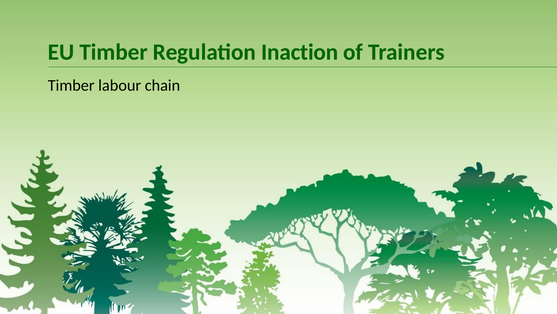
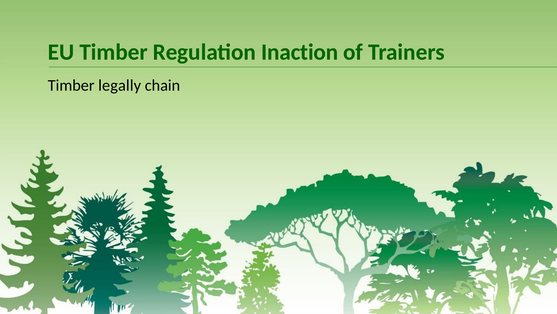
labour: labour -> legally (120, 85)
